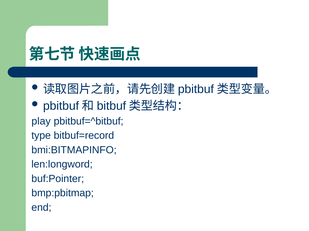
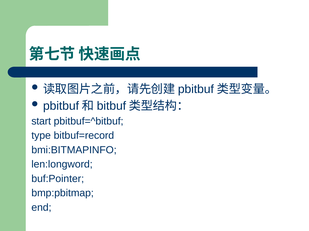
play: play -> start (41, 122)
